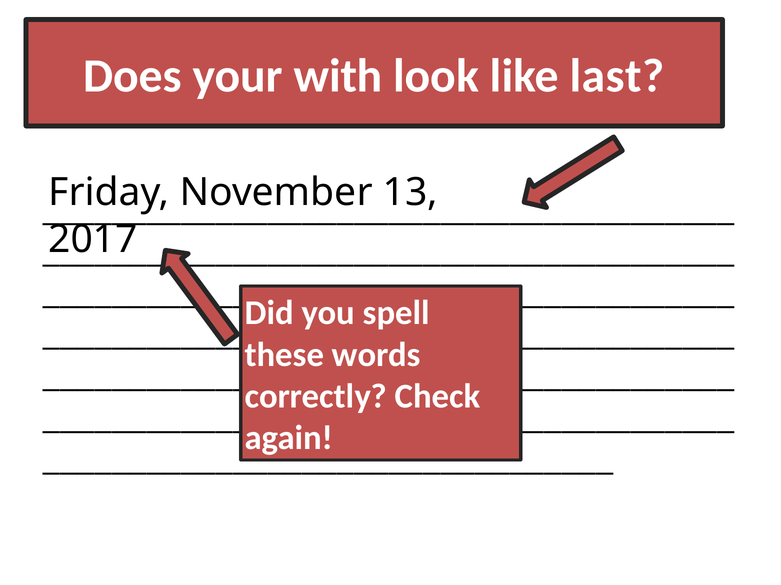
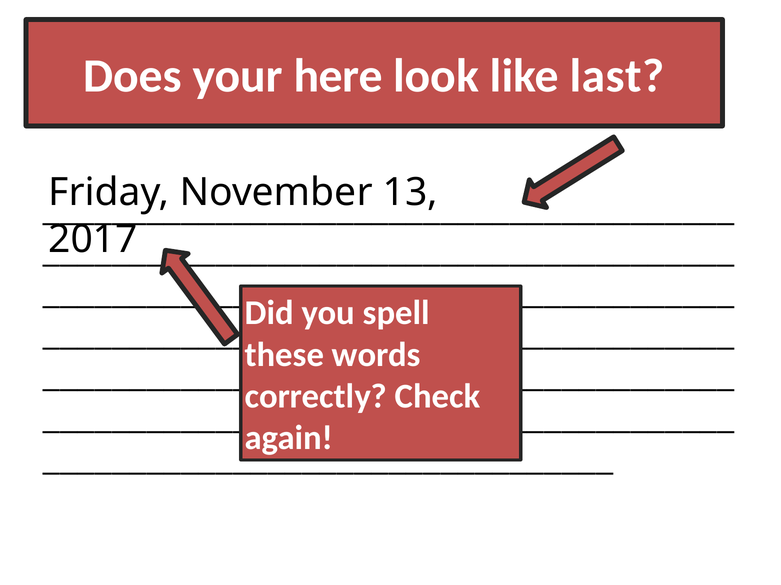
with: with -> here (338, 76)
